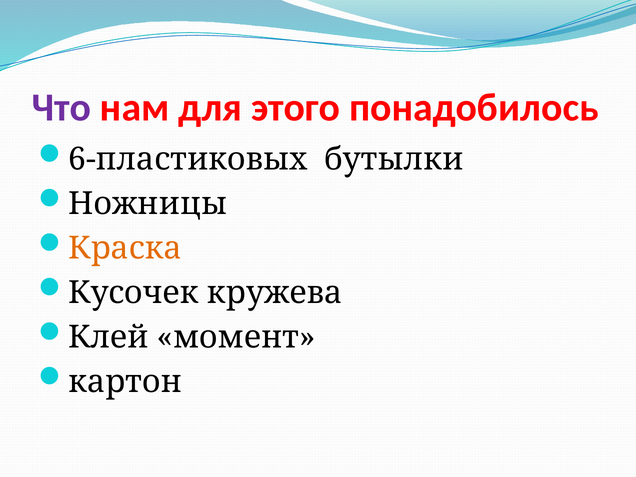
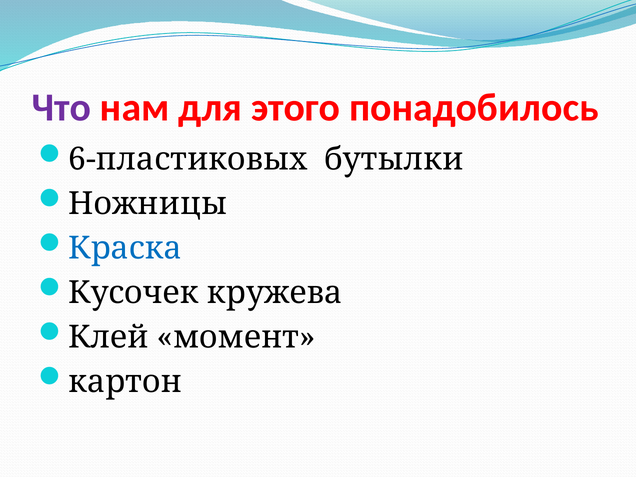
Краска colour: orange -> blue (125, 248)
